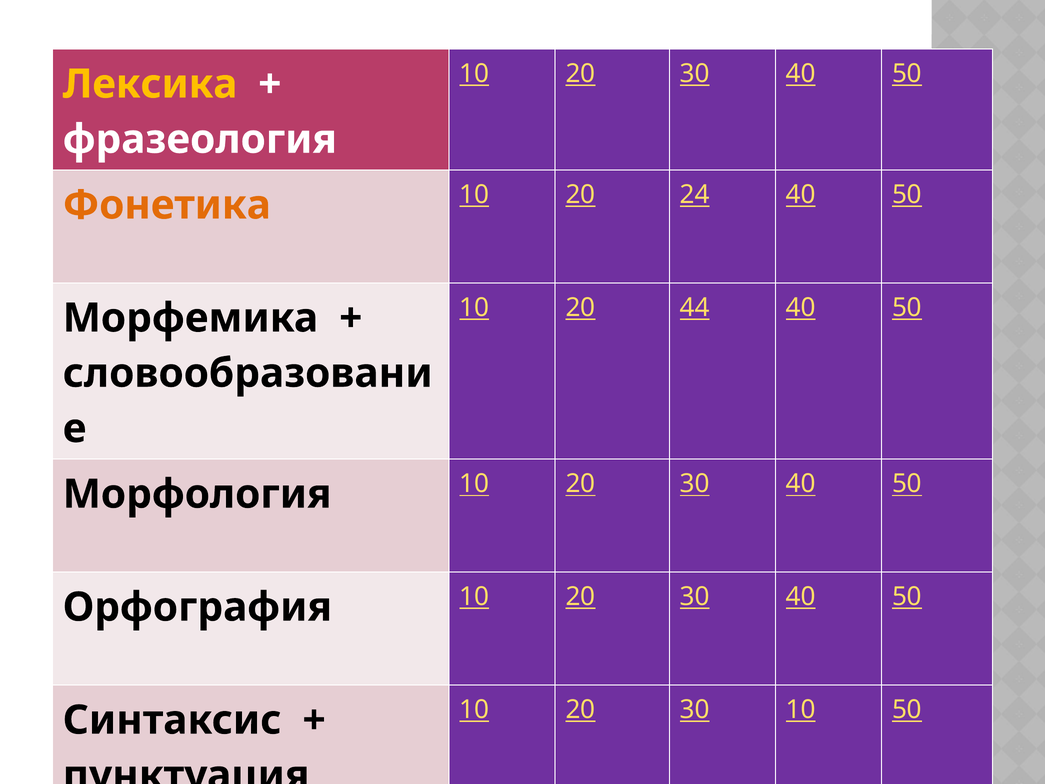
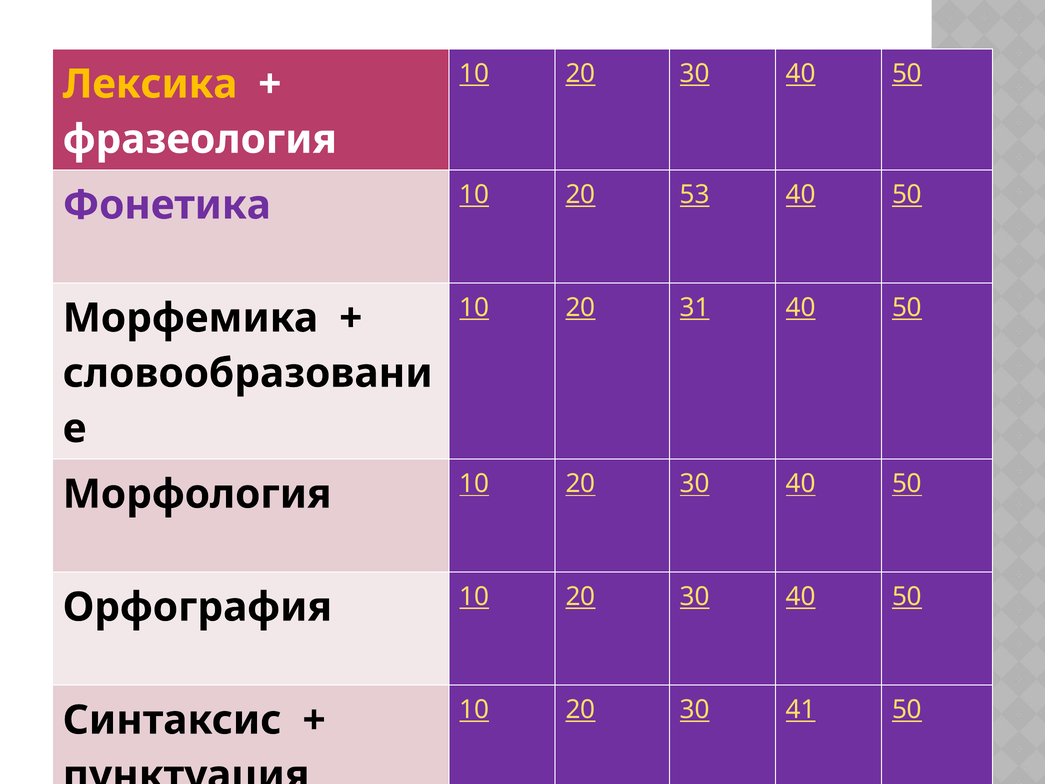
Фонетика colour: orange -> purple (167, 205)
24: 24 -> 53 (695, 194)
44: 44 -> 31 (695, 307)
30 10: 10 -> 41 (801, 709)
